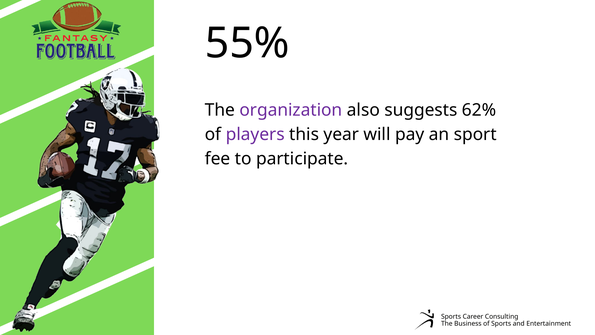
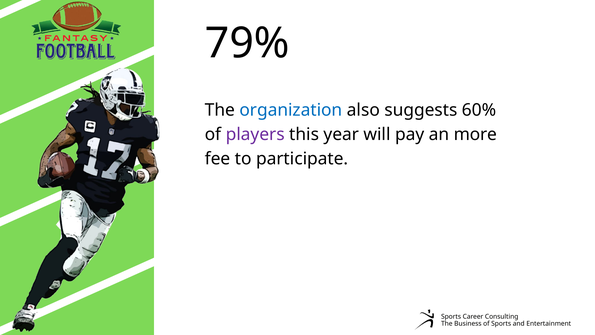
55%: 55% -> 79% (247, 43)
organization colour: purple -> blue (291, 110)
62%: 62% -> 60% (479, 110)
sport: sport -> more (475, 134)
